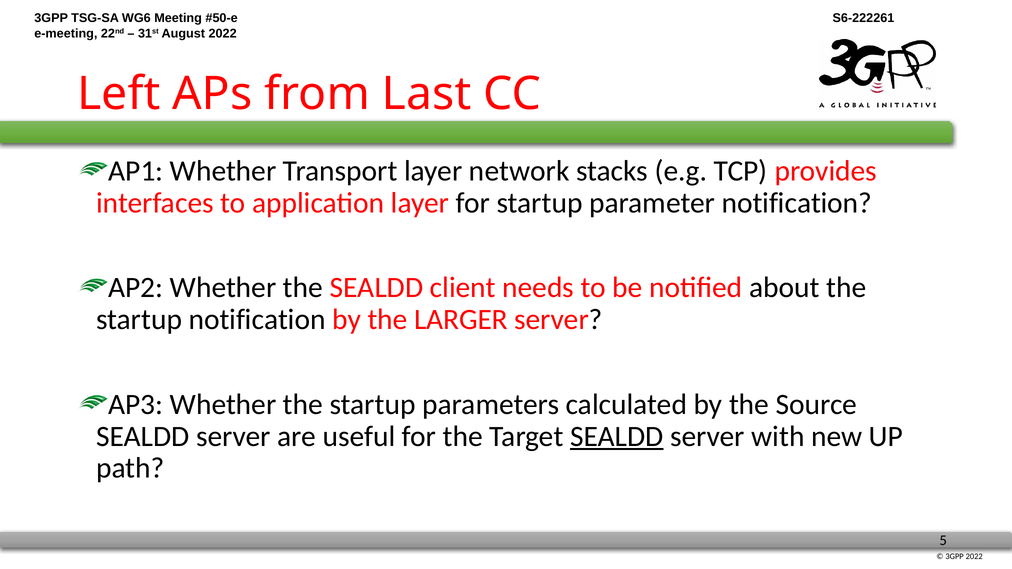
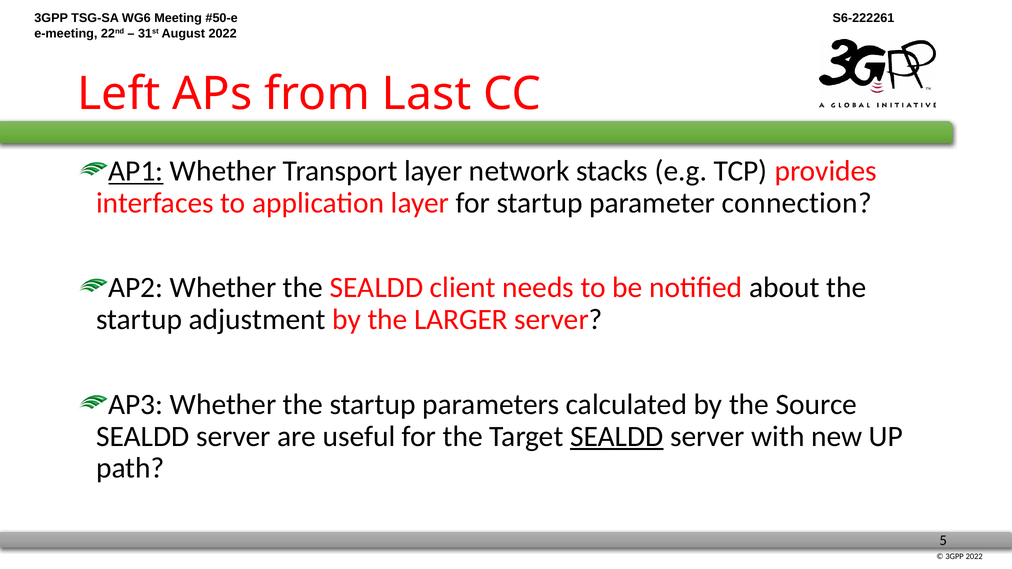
AP1 underline: none -> present (136, 171)
parameter notification: notification -> connection (797, 203)
startup notification: notification -> adjustment (257, 320)
